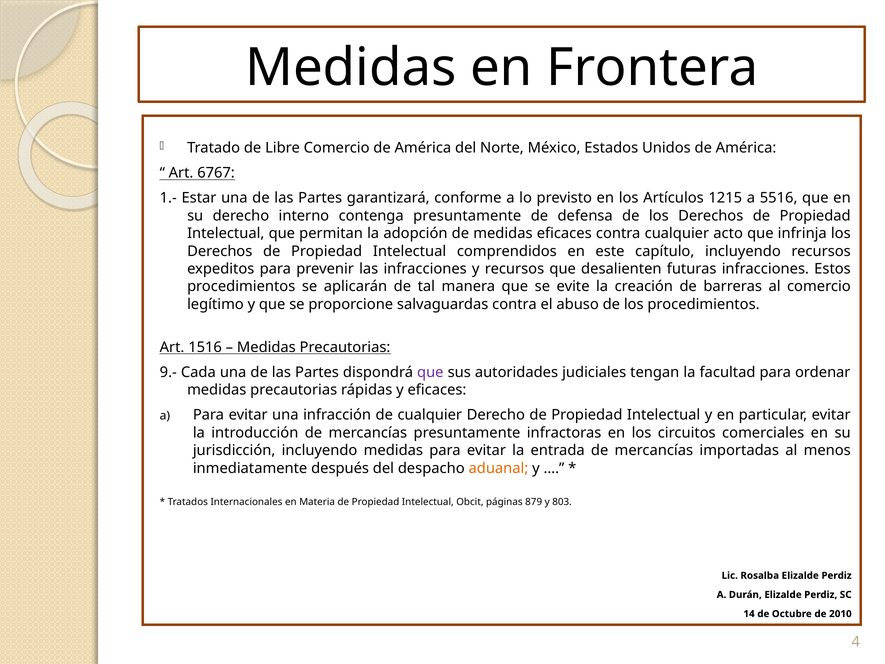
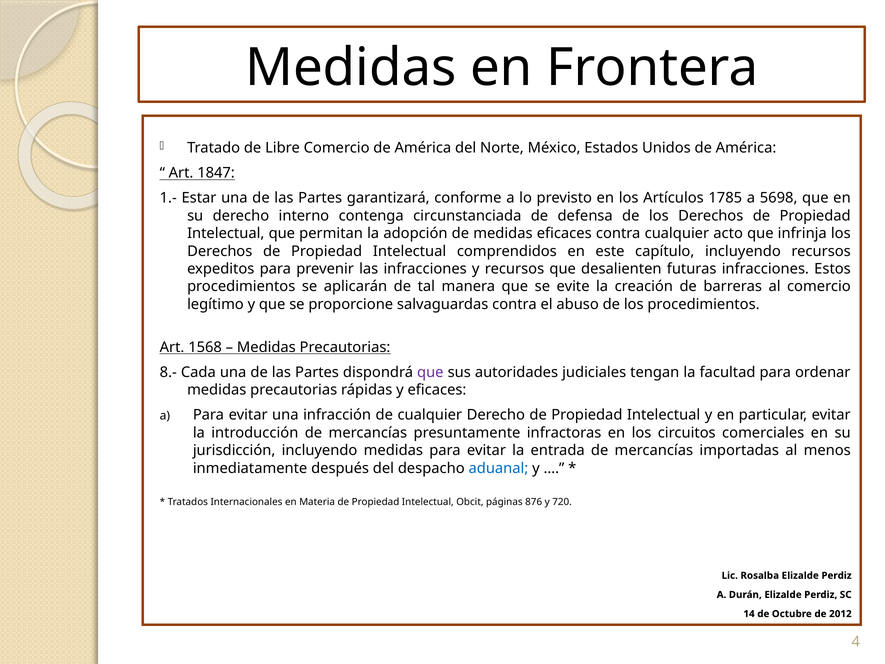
6767: 6767 -> 1847 (216, 173)
1215: 1215 -> 1785 (725, 198)
5516: 5516 -> 5698 (779, 198)
contenga presuntamente: presuntamente -> circunstanciada (467, 216)
1516: 1516 -> 1568 (205, 347)
9.-: 9.- -> 8.- (168, 372)
aduanal colour: orange -> blue (498, 468)
879: 879 -> 876 (534, 502)
803: 803 -> 720 (562, 502)
2010: 2010 -> 2012 (840, 614)
